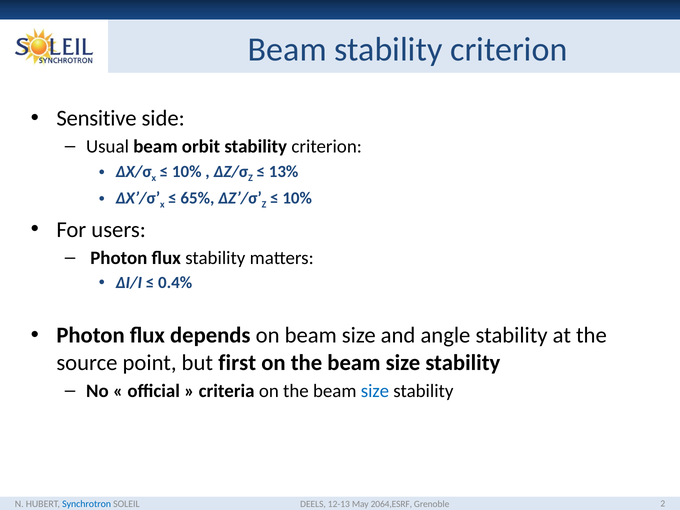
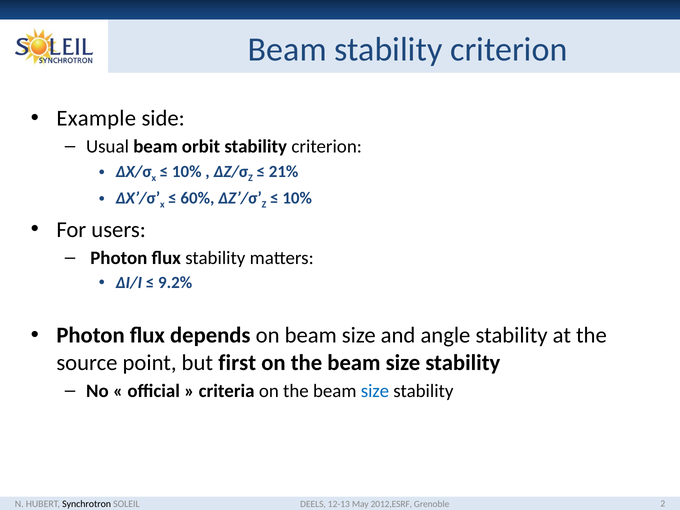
Sensitive: Sensitive -> Example (96, 118)
13%: 13% -> 21% (284, 172)
65%: 65% -> 60% (197, 198)
0.4%: 0.4% -> 9.2% (175, 283)
Synchrotron colour: blue -> black (87, 504)
2064,ESRF: 2064,ESRF -> 2012,ESRF (391, 504)
